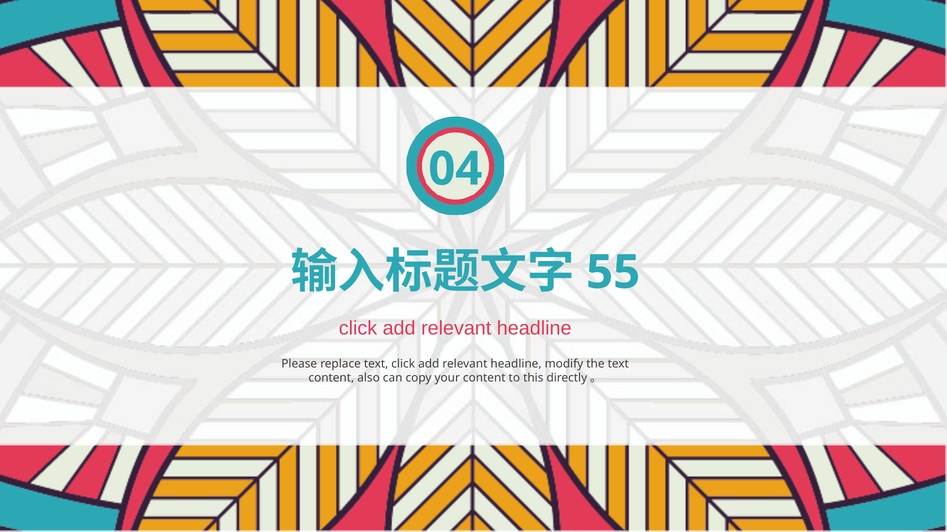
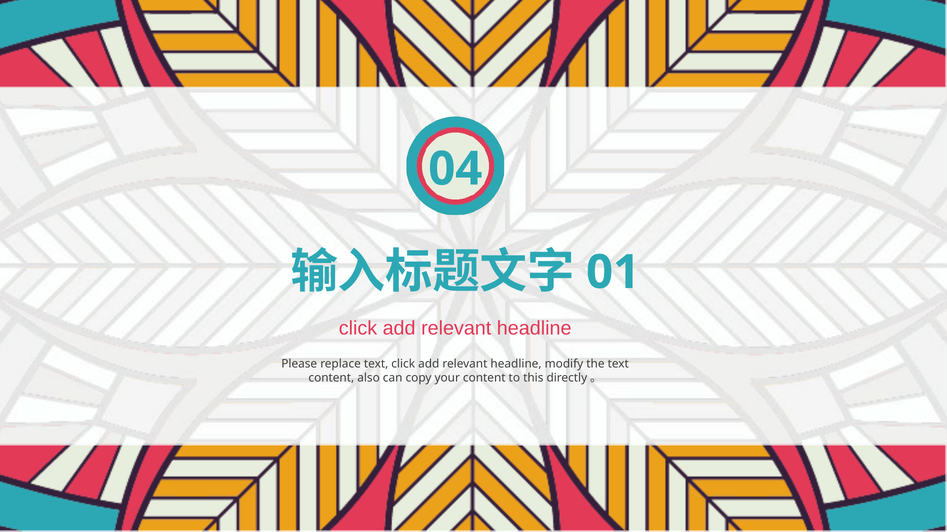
55: 55 -> 01 (613, 273)
